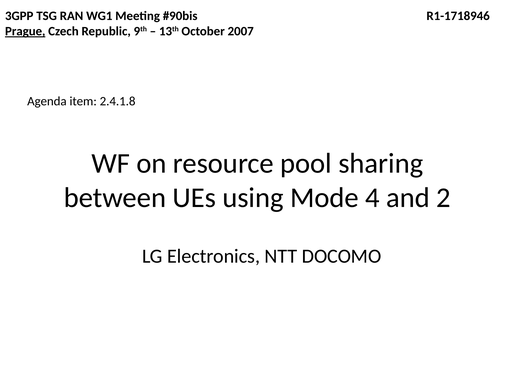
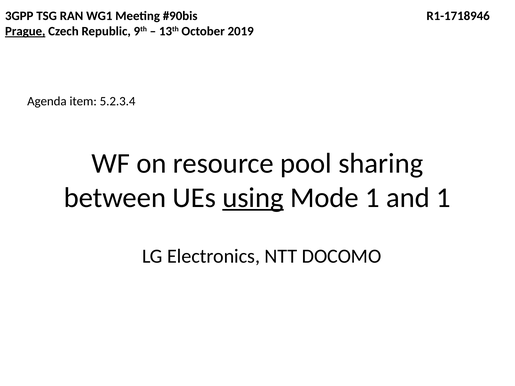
2007: 2007 -> 2019 (241, 31)
2.4.1.8: 2.4.1.8 -> 5.2.3.4 (118, 101)
using underline: none -> present (253, 198)
Mode 4: 4 -> 1 (372, 198)
and 2: 2 -> 1 (443, 198)
